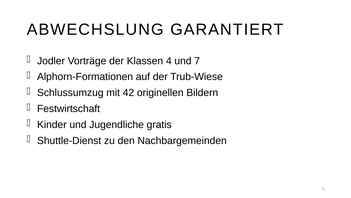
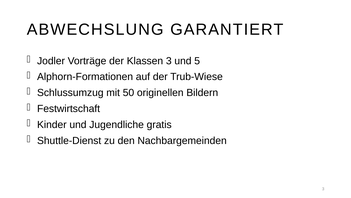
Klassen 4: 4 -> 3 (169, 61)
7: 7 -> 5 (197, 61)
42: 42 -> 50 (128, 93)
